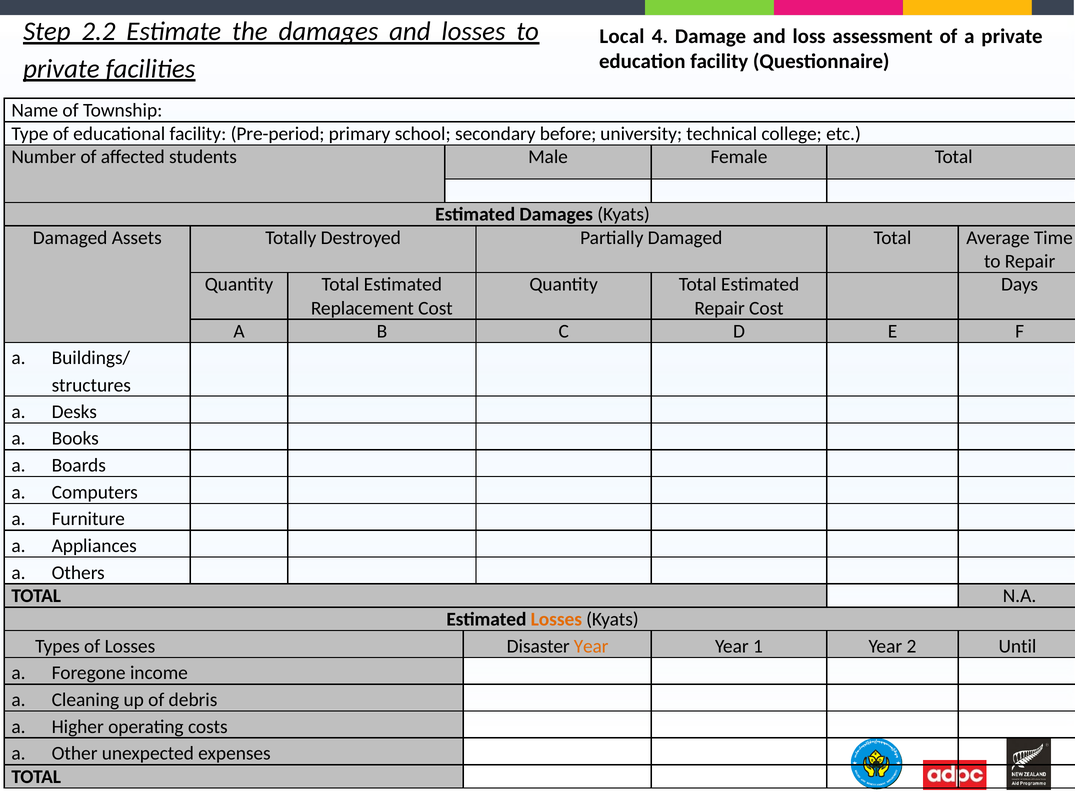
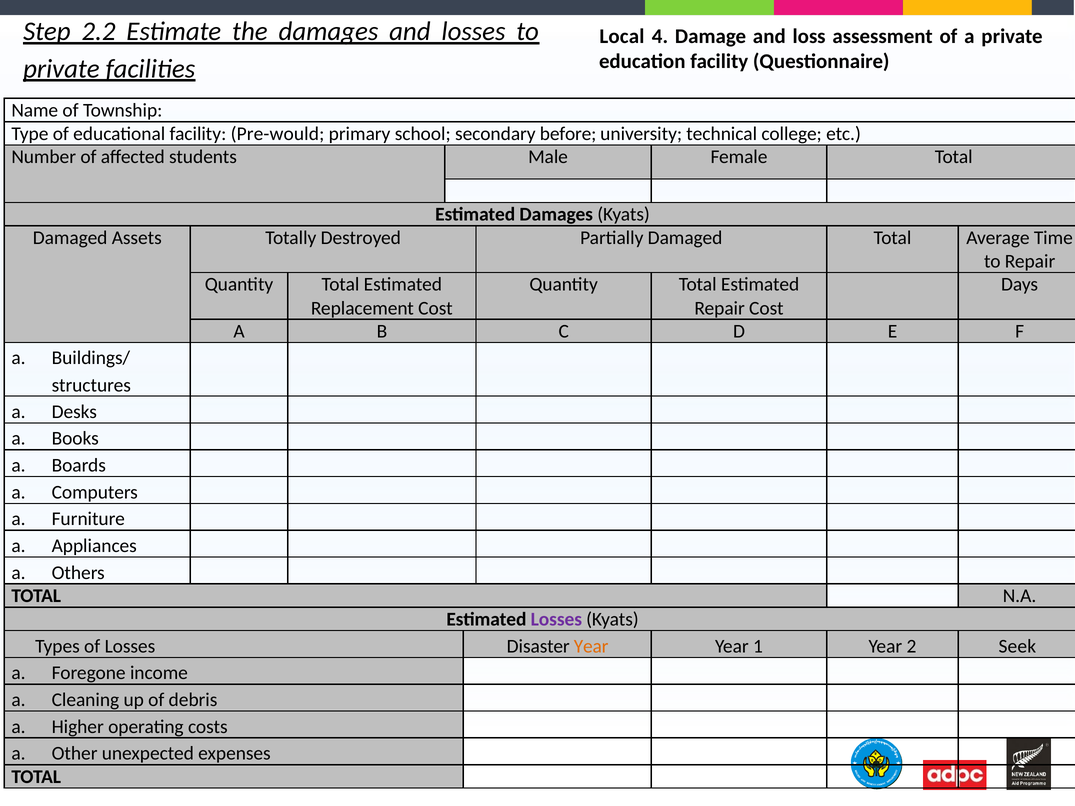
Pre-period: Pre-period -> Pre-would (277, 134)
Losses colour: orange -> purple (556, 619)
Until: Until -> Seek (1017, 646)
